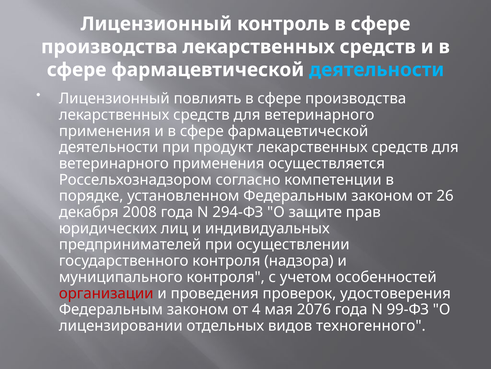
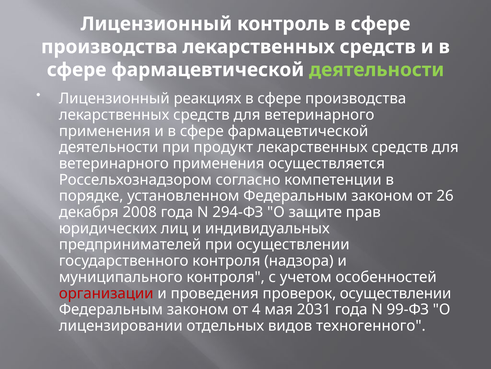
деятельности colour: light blue -> light green (377, 70)
повлиять: повлиять -> реакциях (207, 98)
проверок удостоверения: удостоверения -> осуществлении (396, 293)
2076: 2076 -> 2031 (314, 309)
